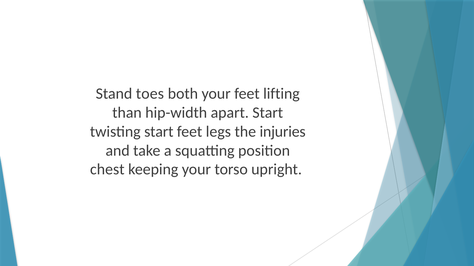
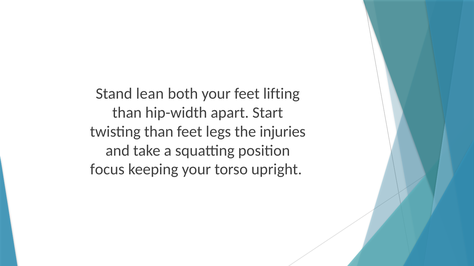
toes: toes -> lean (150, 94)
twisting start: start -> than (159, 132)
chest: chest -> focus (107, 170)
